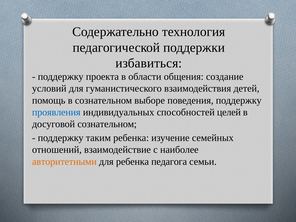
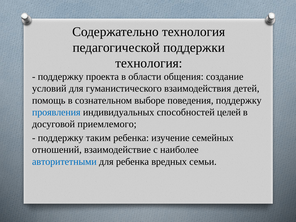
избавиться: избавиться -> технология (149, 63)
досуговой сознательном: сознательном -> приемлемого (107, 124)
авторитетными colour: orange -> blue (64, 162)
педагога: педагога -> вредных (169, 162)
